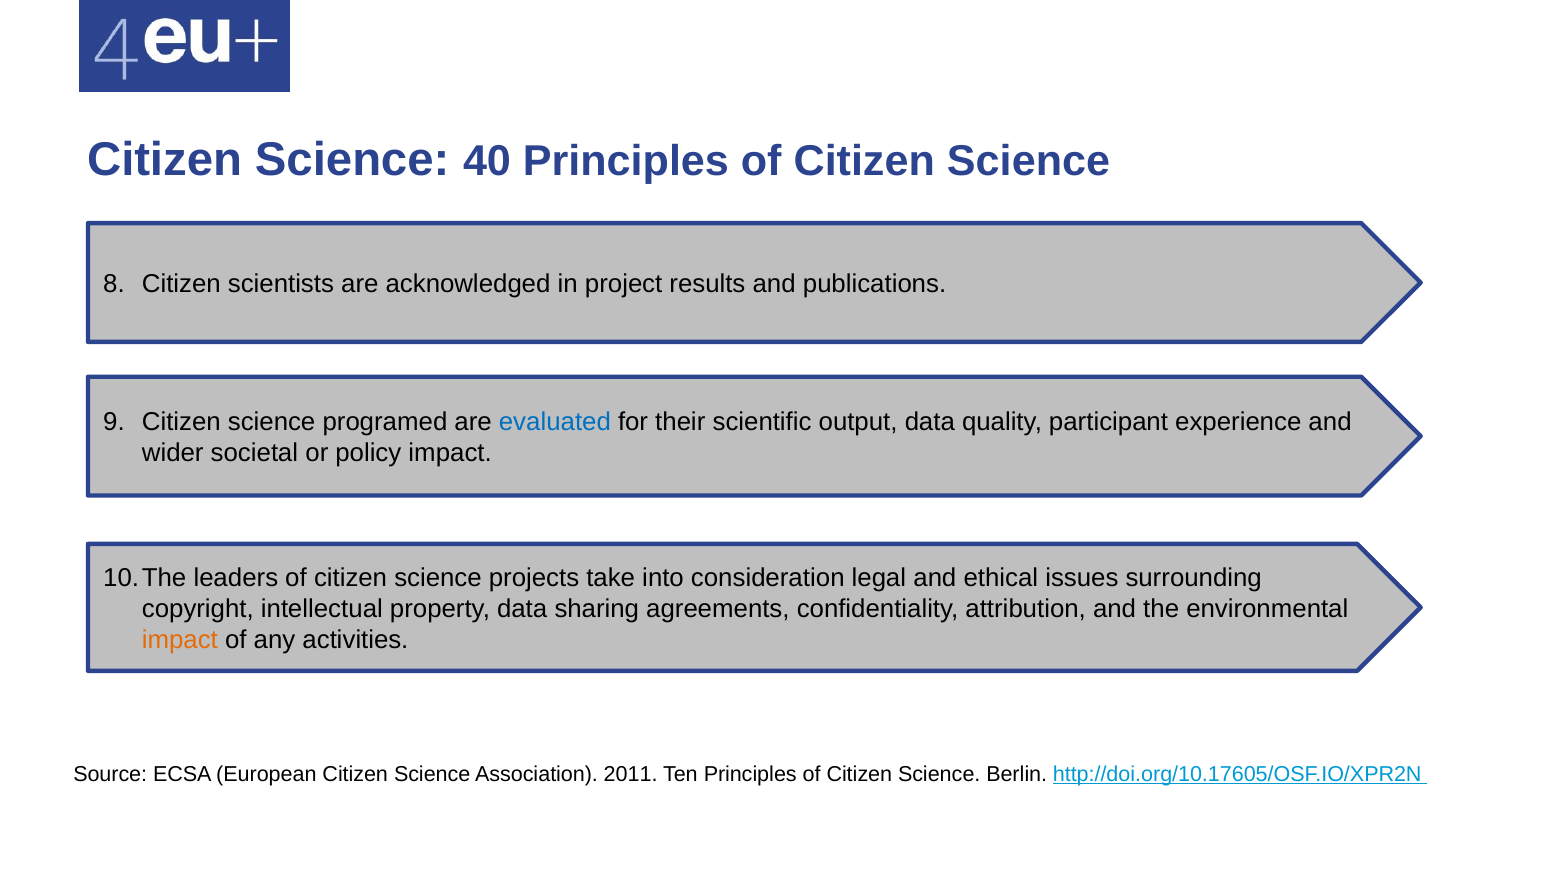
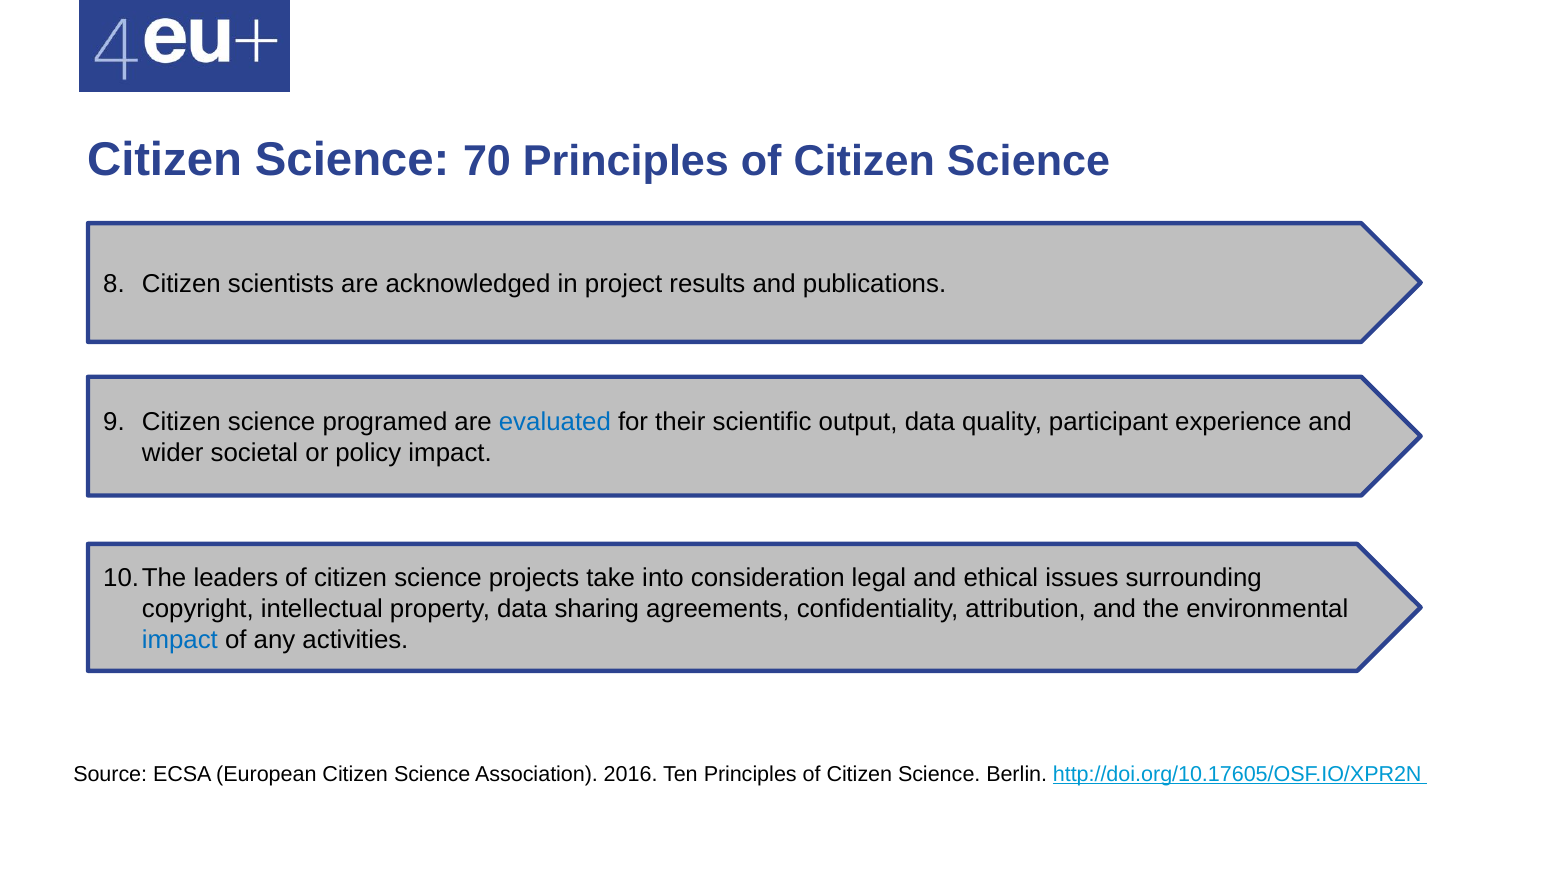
40: 40 -> 70 (487, 161)
impact colour: orange -> blue (180, 641)
2011: 2011 -> 2016 (631, 775)
